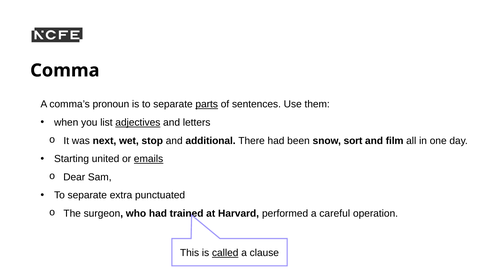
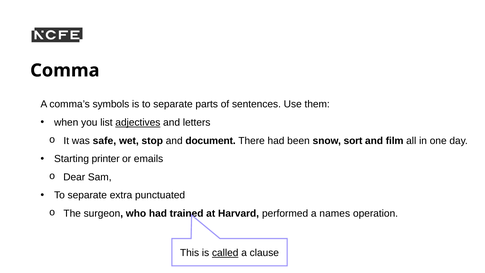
pronoun: pronoun -> symbols (111, 104)
parts underline: present -> none (207, 104)
next: next -> safe (104, 141)
additional: additional -> document (211, 141)
united: united -> printer (106, 159)
emails underline: present -> none (149, 159)
careful: careful -> names (335, 213)
